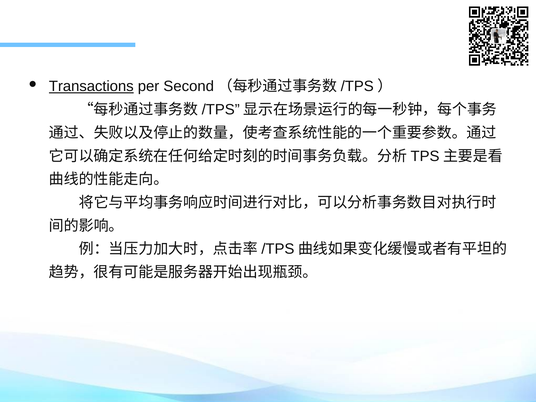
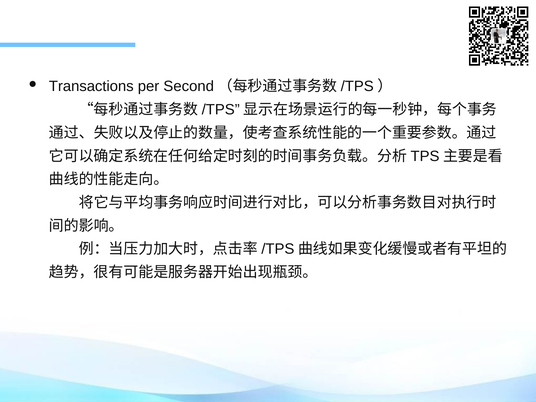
Transactions underline: present -> none (91, 86)
